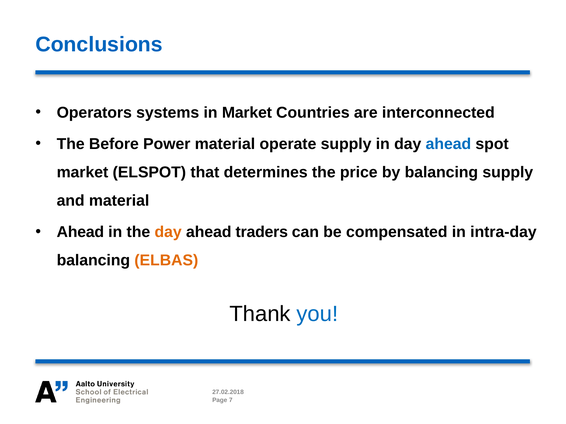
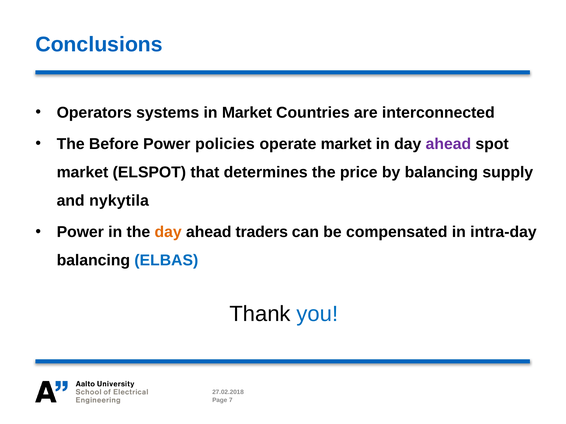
Power material: material -> policies (225, 144)
operate supply: supply -> market (346, 144)
ahead colour: blue -> purple (448, 144)
and material: material -> nykytila (119, 201)
Ahead: Ahead -> Power (80, 232)
ELBAS colour: orange -> blue (166, 261)
